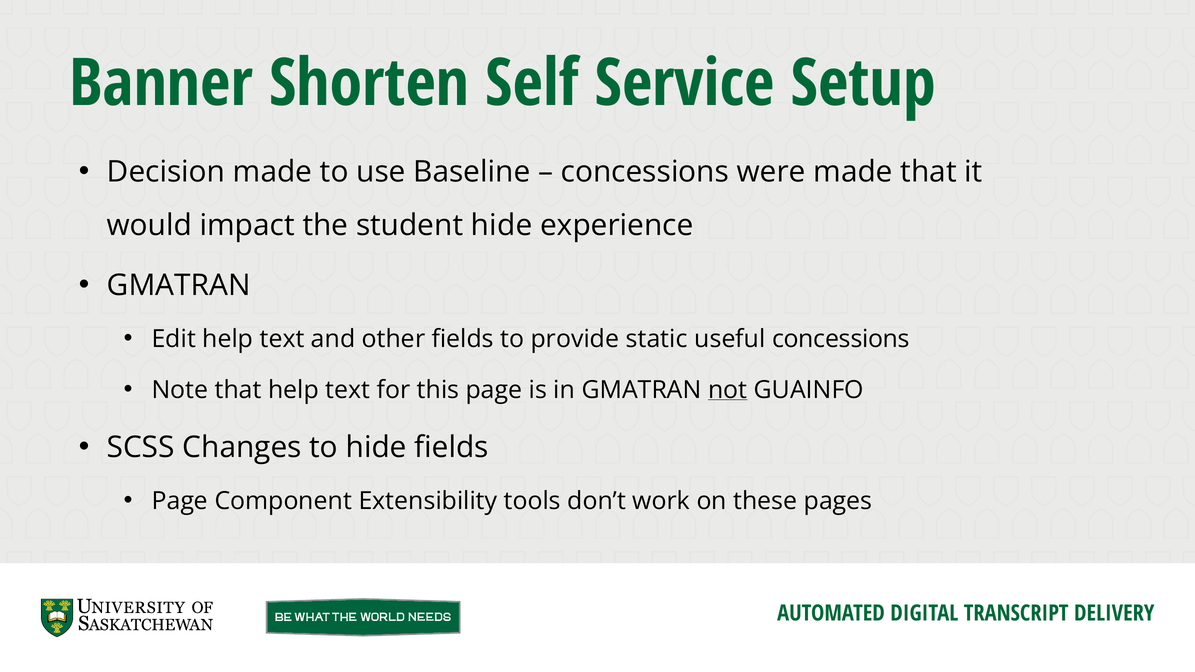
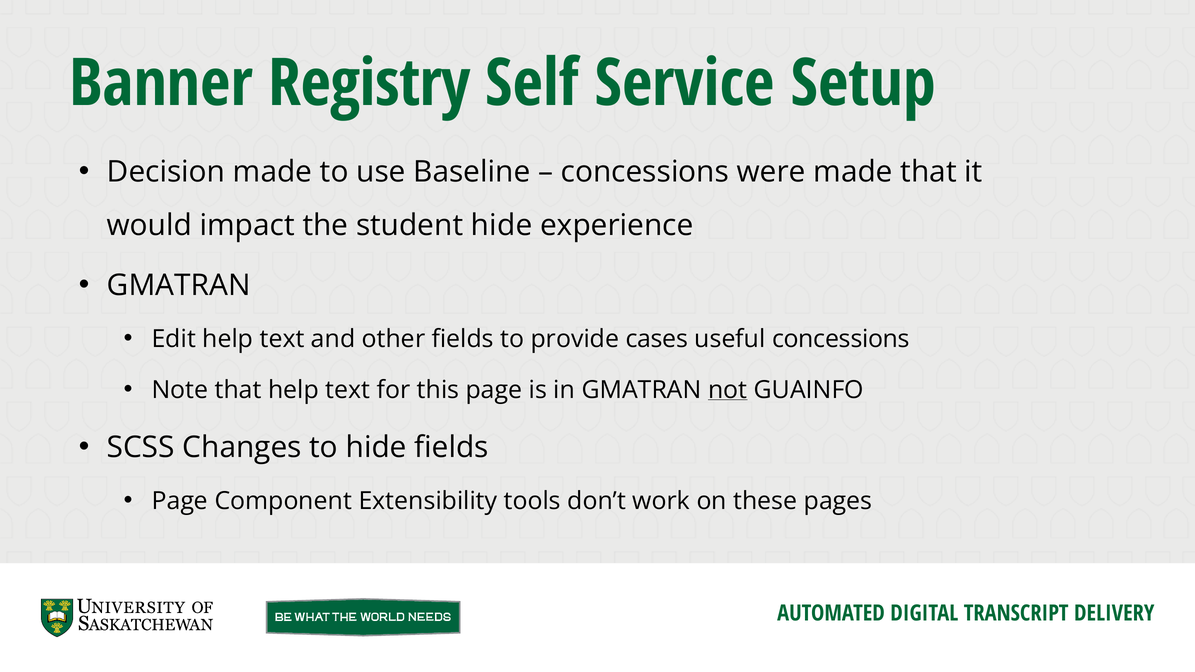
Shorten: Shorten -> Registry (369, 84)
static: static -> cases (657, 339)
